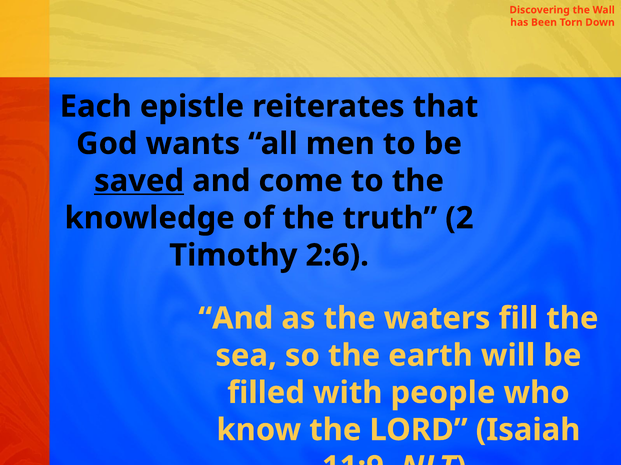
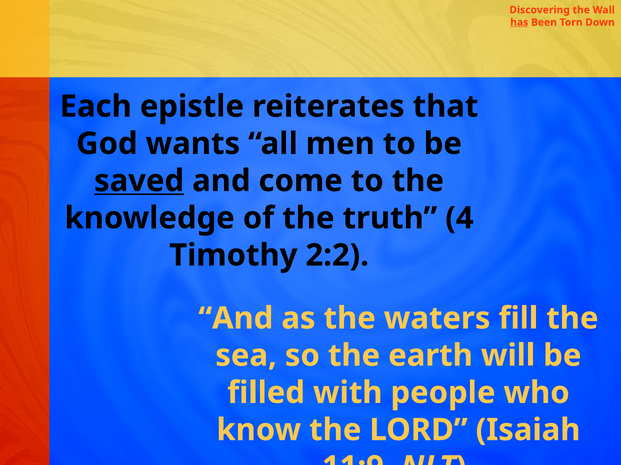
has underline: none -> present (519, 22)
2: 2 -> 4 (459, 218)
2:6: 2:6 -> 2:2 (337, 256)
